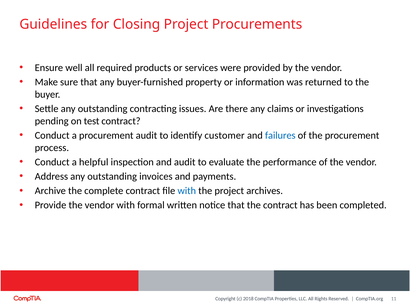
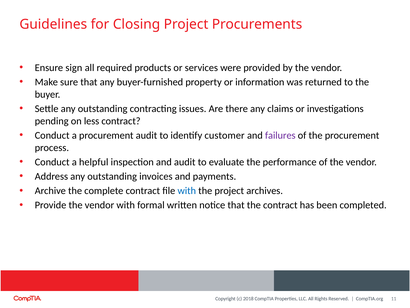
well: well -> sign (74, 68)
test: test -> less (92, 121)
failures colour: blue -> purple (280, 135)
